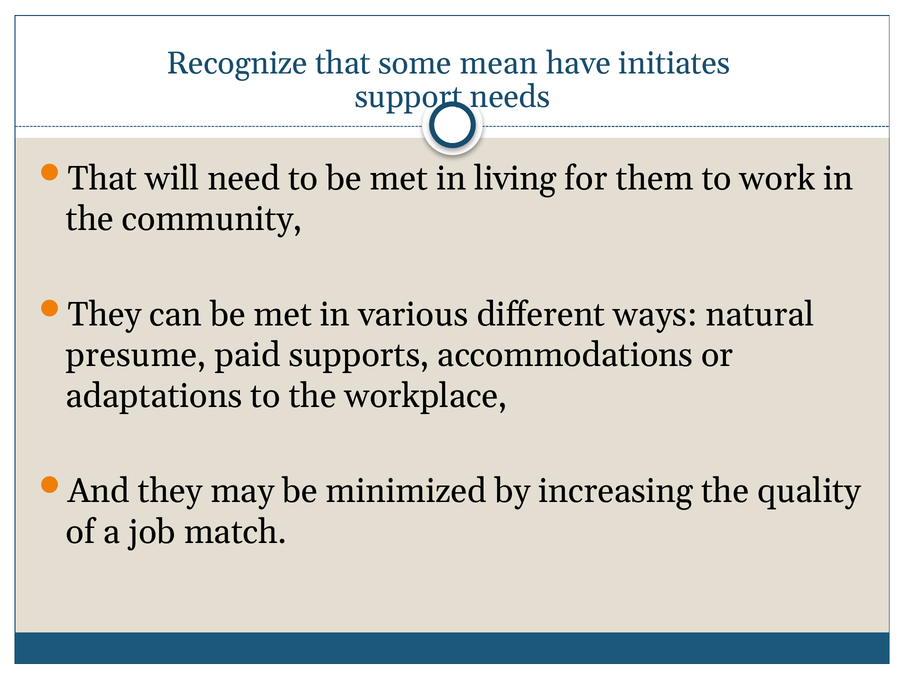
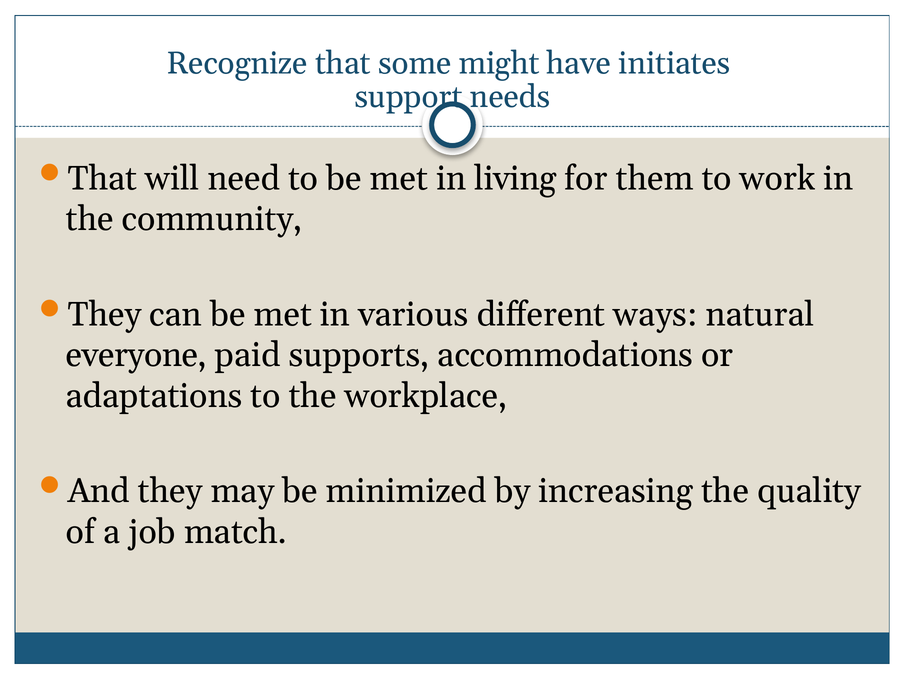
mean: mean -> might (499, 63)
presume: presume -> everyone (136, 355)
